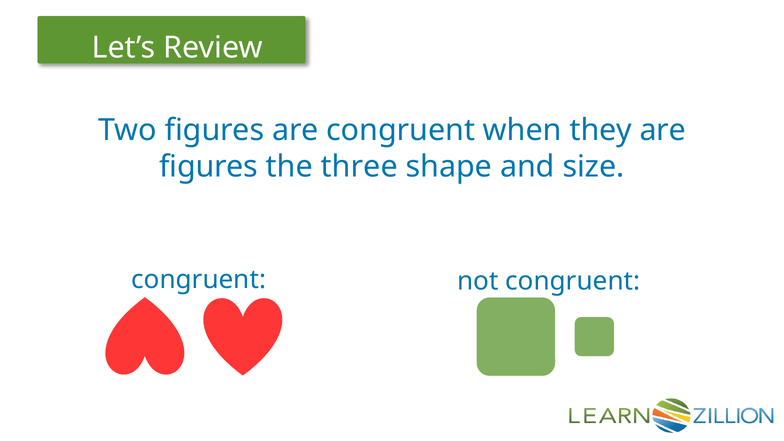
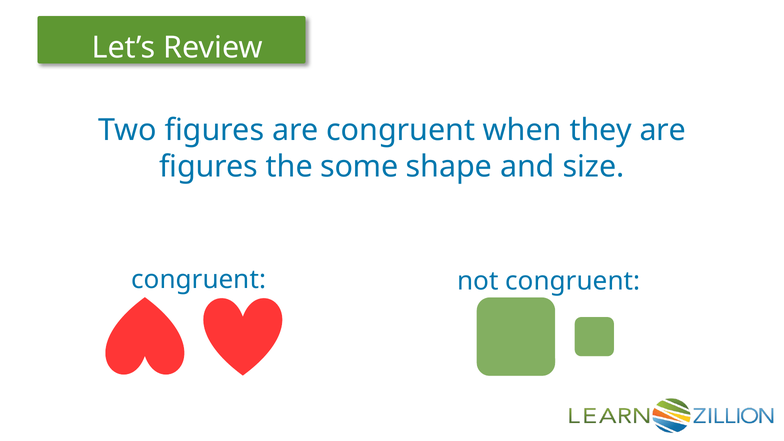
three: three -> some (359, 167)
